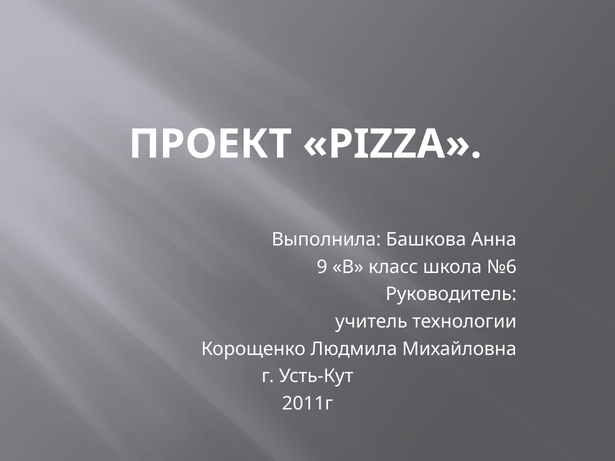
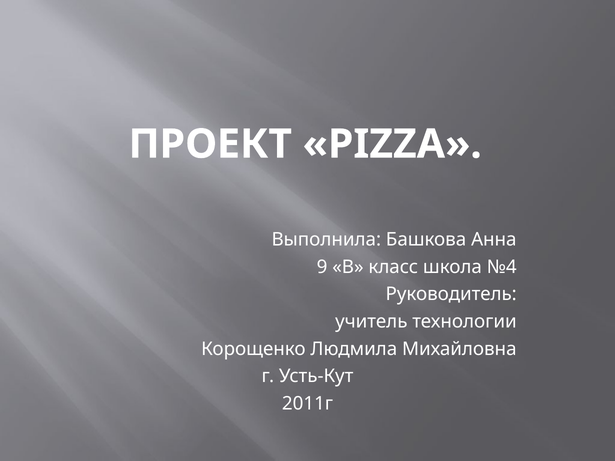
№6: №6 -> №4 (502, 267)
